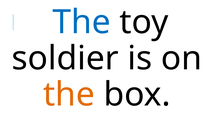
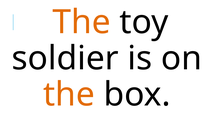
The colour: blue -> orange (82, 22)
